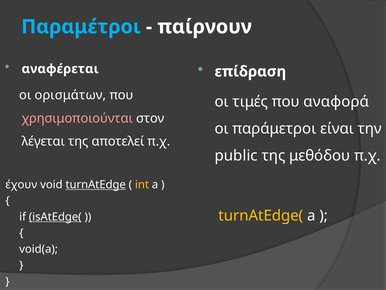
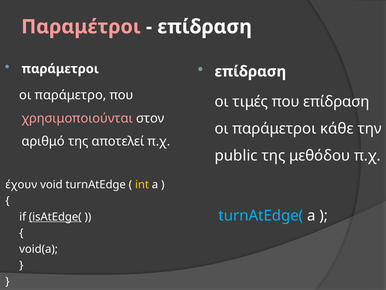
Παραμέτροι colour: light blue -> pink (81, 27)
παίρνουν: παίρνουν -> επίδραση (205, 27)
αναφέρεται: αναφέρεται -> παράμετροι (60, 69)
ορισμάτων: ορισμάτων -> παράμετρο (70, 95)
που αναφορά: αναφορά -> επίδραση (336, 101)
είναι: είναι -> κάθε (337, 128)
λέγεται: λέγεται -> αριθμό (43, 141)
turnAtEdge underline: present -> none (96, 184)
turnAtEdge( colour: yellow -> light blue (261, 215)
